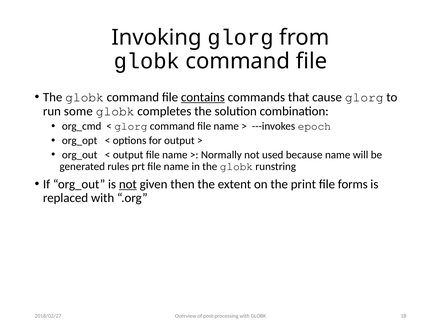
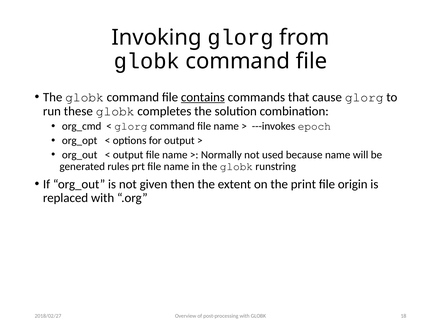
some: some -> these (78, 111)
not underline: present -> none (128, 184)
forms: forms -> origin (353, 184)
